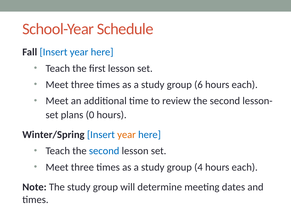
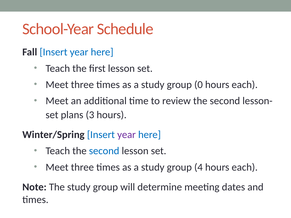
6: 6 -> 0 (198, 85)
0: 0 -> 3 (90, 115)
year colour: orange -> purple (127, 135)
